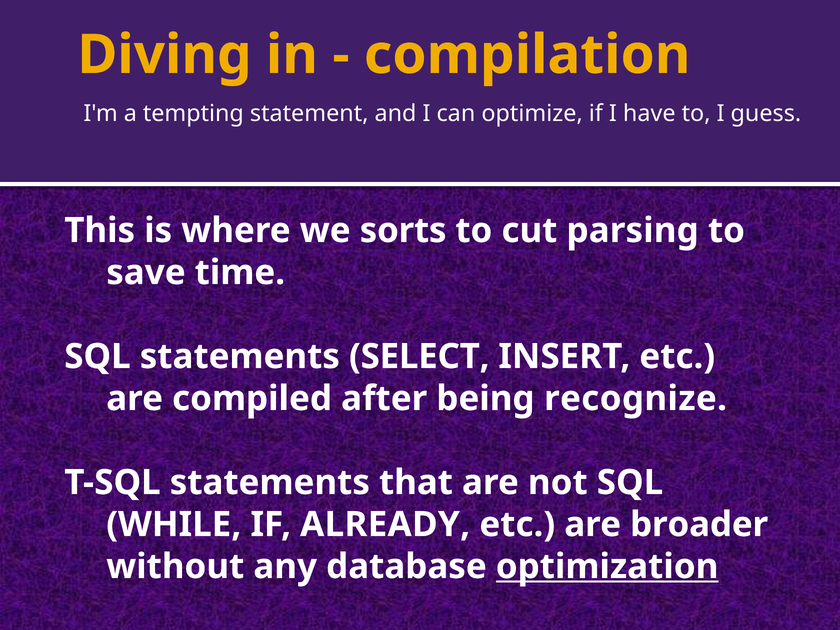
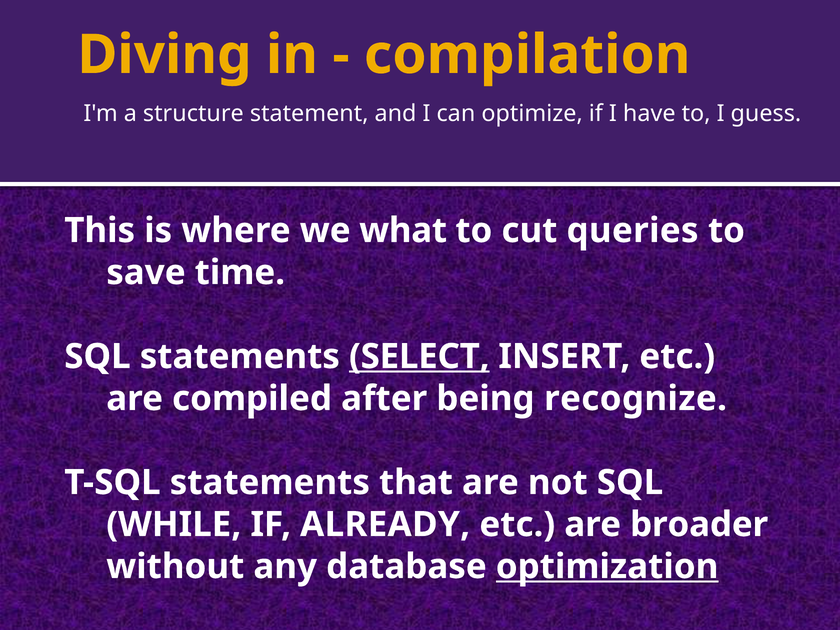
tempting: tempting -> structure (193, 114)
sorts: sorts -> what (403, 231)
parsing: parsing -> queries (633, 231)
SELECT underline: none -> present (419, 357)
